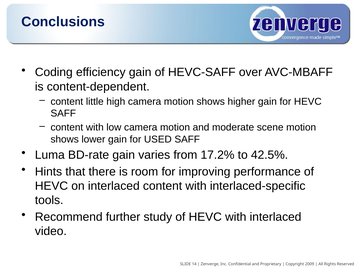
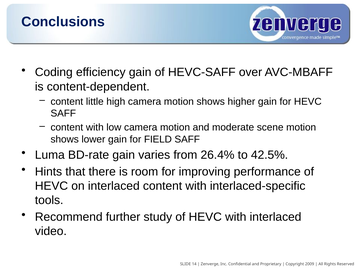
USED: USED -> FIELD (158, 140)
17.2%: 17.2% -> 26.4% (218, 155)
